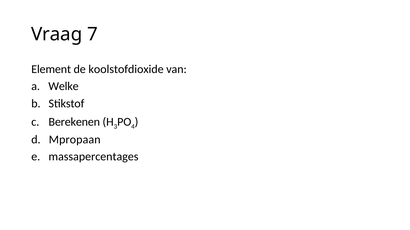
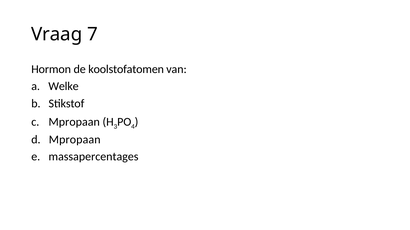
Element: Element -> Hormon (51, 69)
koolstofdioxide: koolstofdioxide -> koolstofatomen (126, 69)
Berekenen: Berekenen -> Mpropaan (74, 122)
